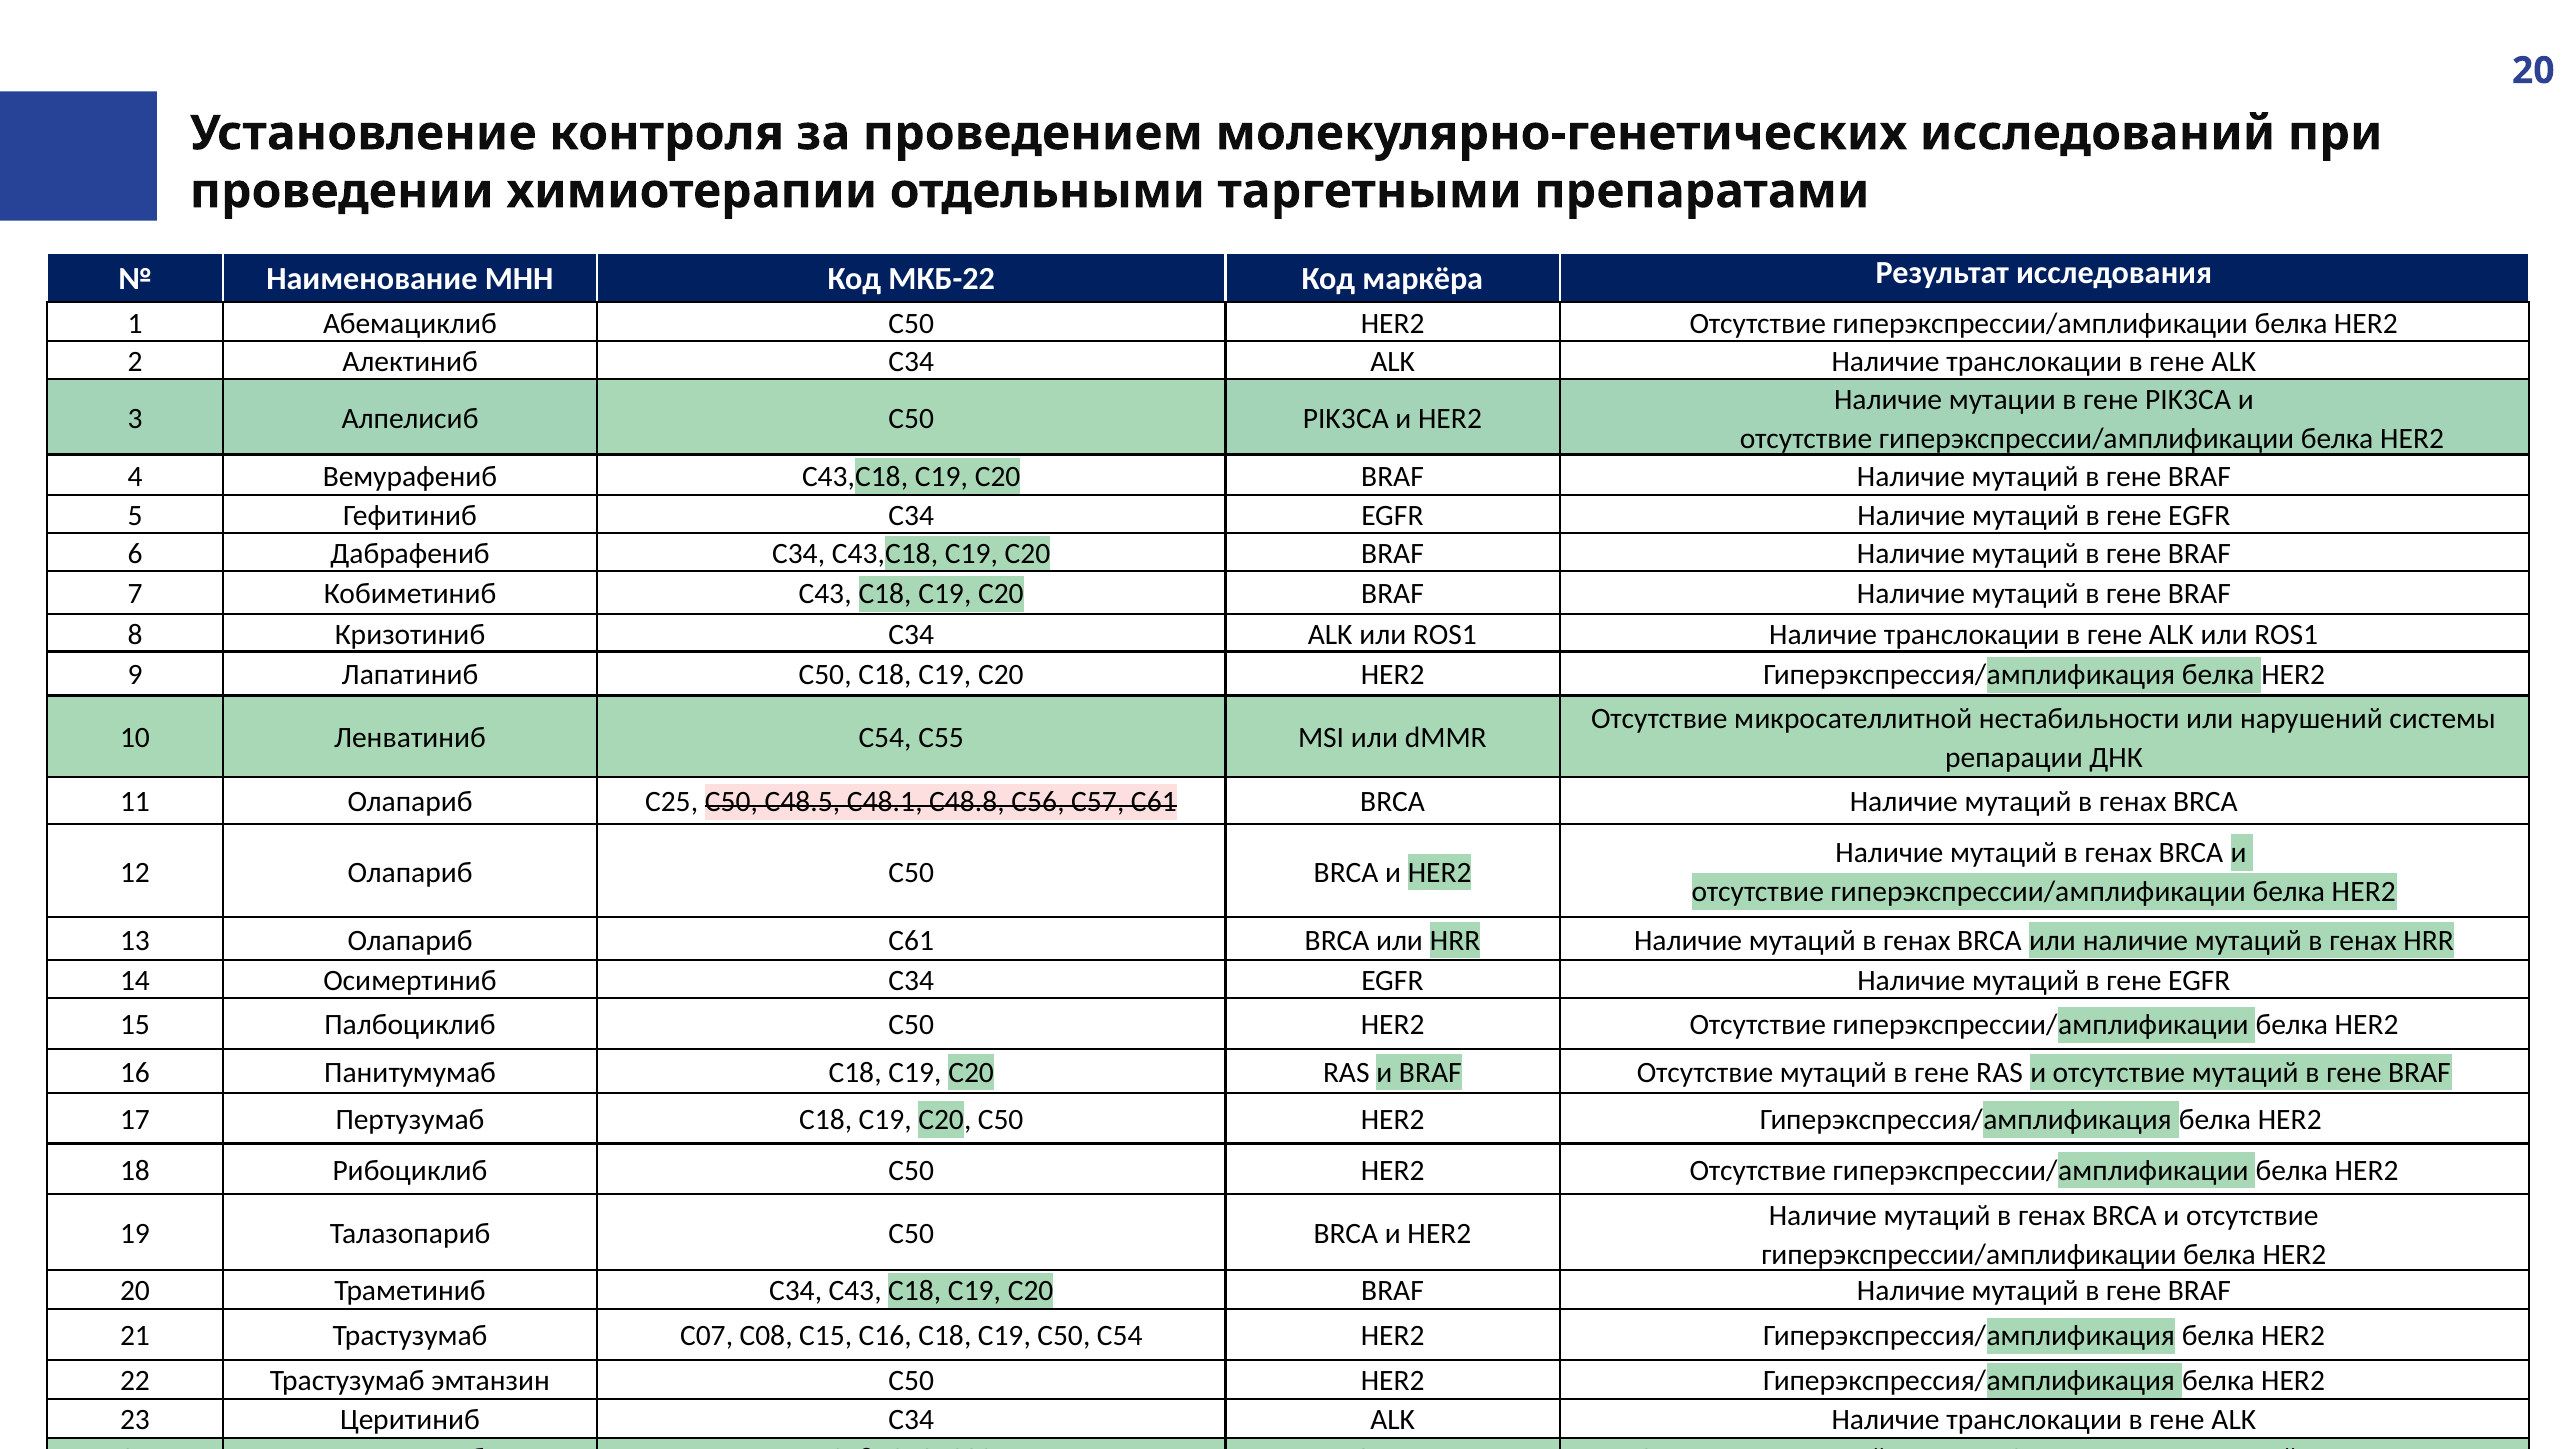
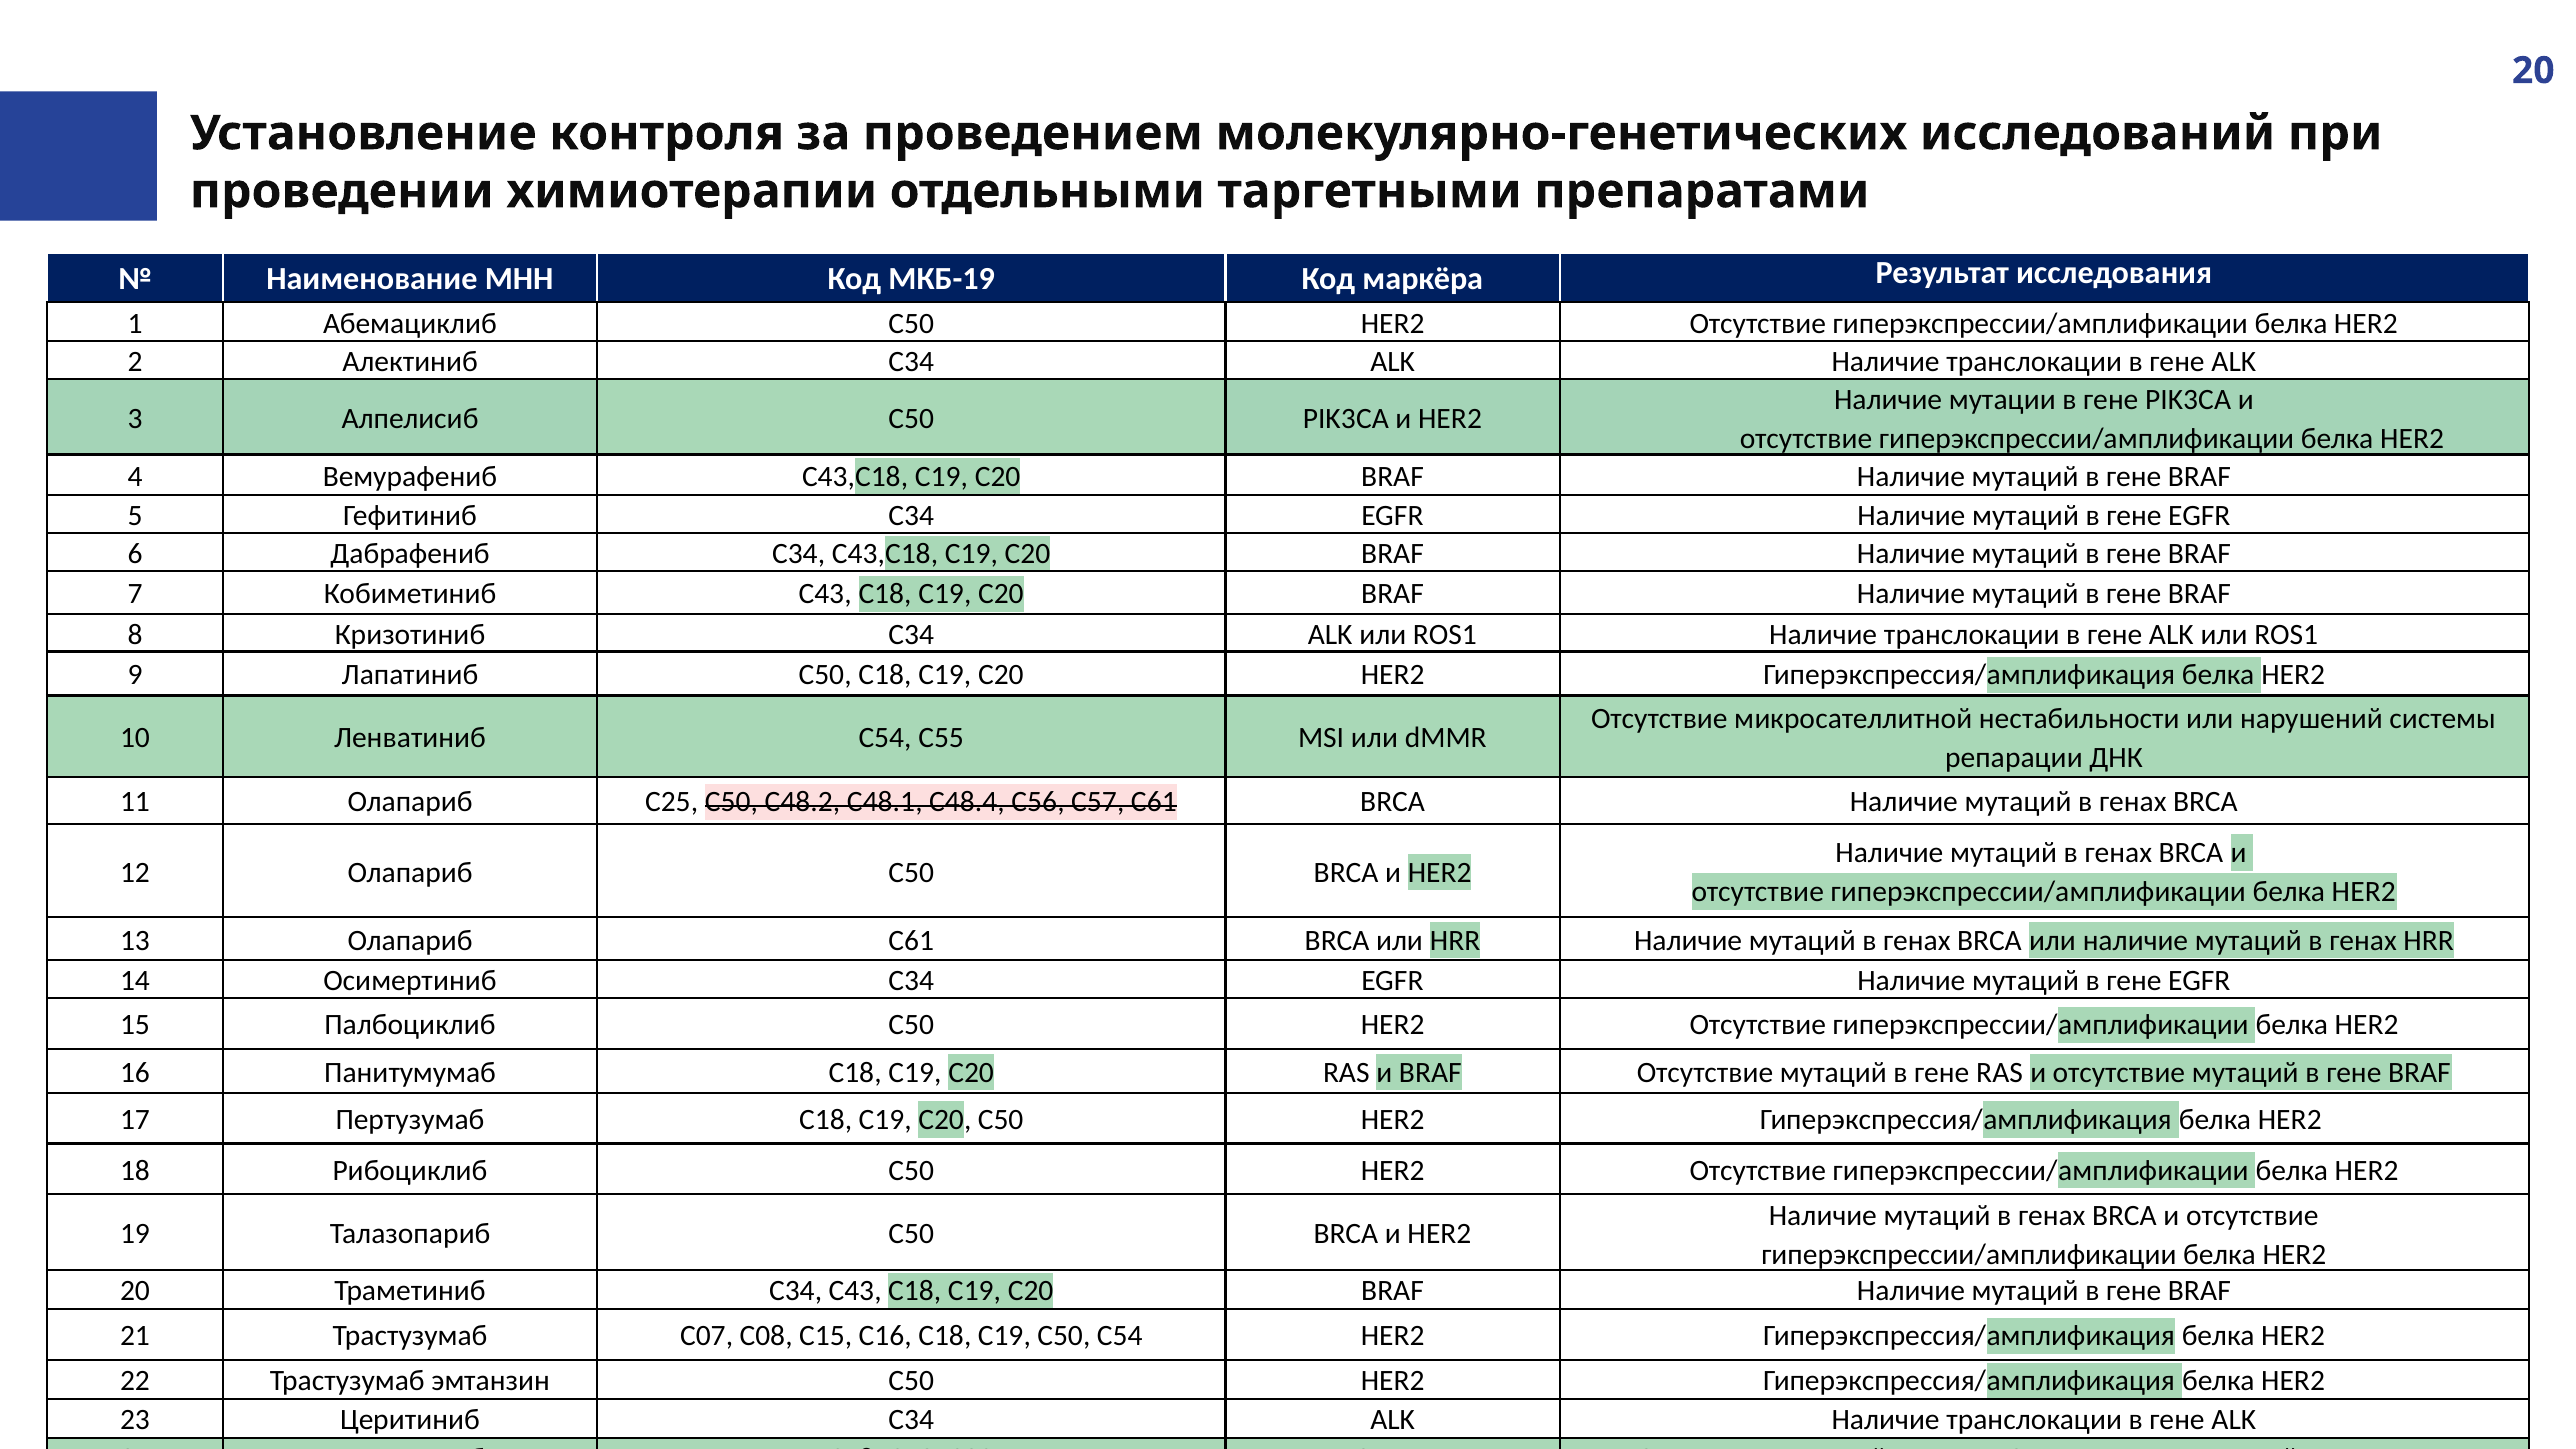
МКБ-22: МКБ-22 -> МКБ-19 (942, 279)
С48.5: С48.5 -> С48.2 (803, 802)
С48.8: С48.8 -> С48.4 (967, 802)
